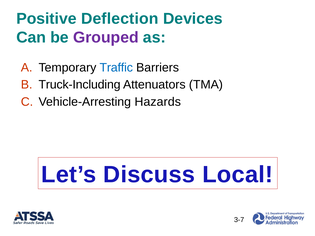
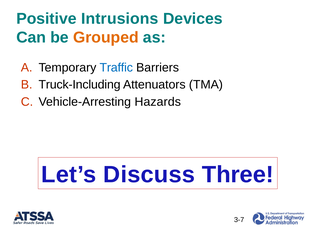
Deflection: Deflection -> Intrusions (120, 19)
Grouped colour: purple -> orange (106, 38)
Local: Local -> Three (238, 175)
